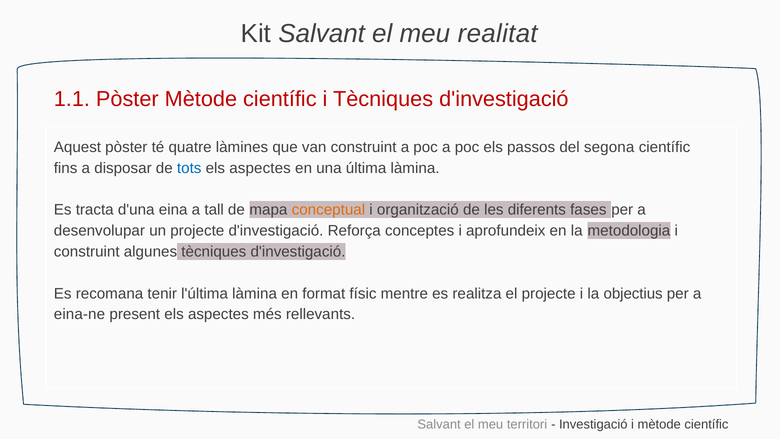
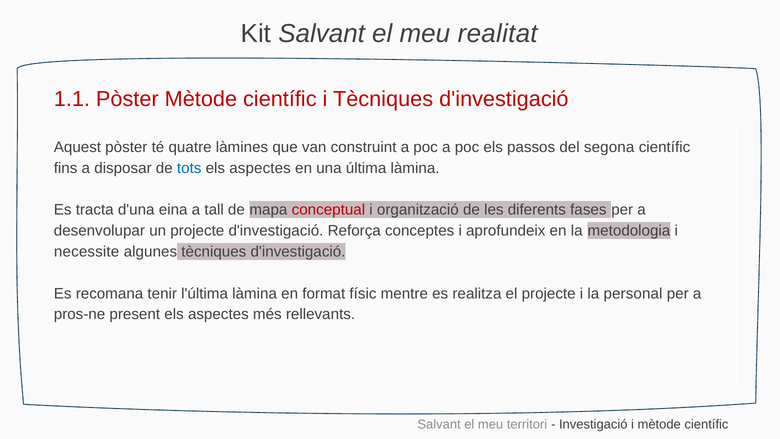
conceptual colour: orange -> red (328, 210)
construint: construint -> necessite (87, 252)
objectius: objectius -> personal (633, 293)
eina-ne: eina-ne -> pros-ne (80, 314)
